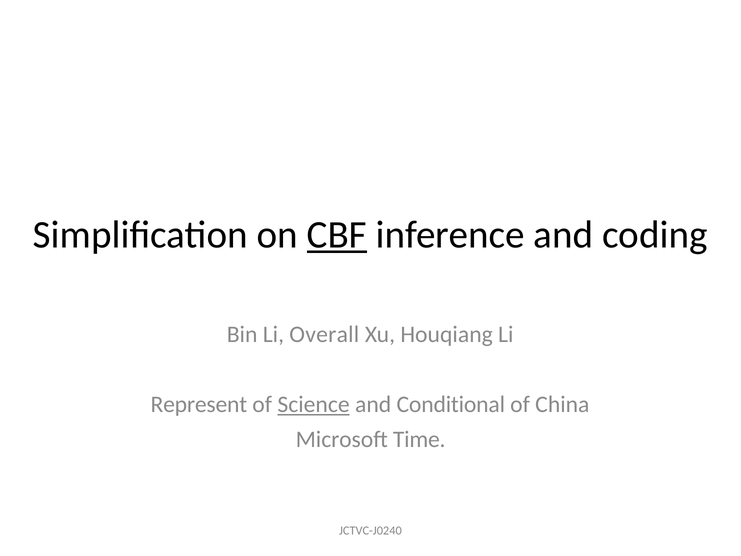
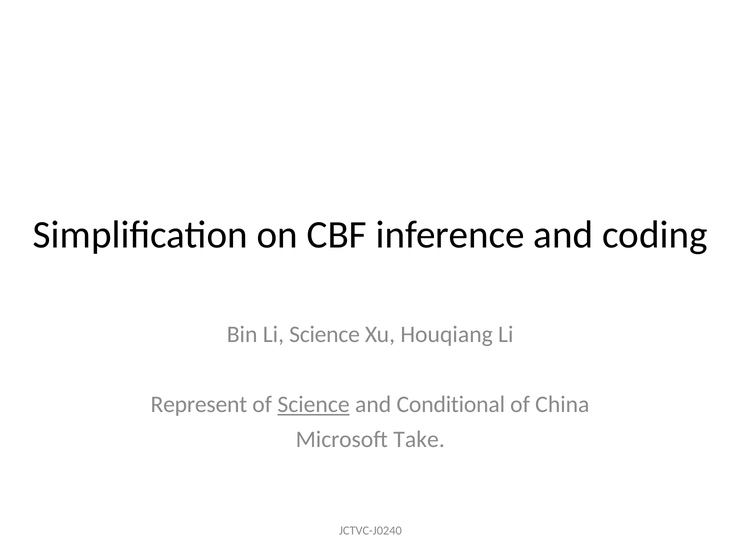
CBF underline: present -> none (337, 235)
Li Overall: Overall -> Science (325, 334)
Time: Time -> Take (419, 439)
